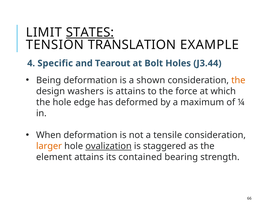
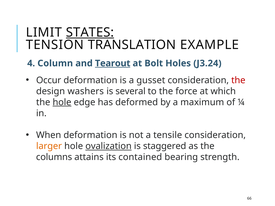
Specific: Specific -> Column (55, 63)
Tearout underline: none -> present (113, 63)
J3.44: J3.44 -> J3.24 (207, 63)
Being: Being -> Occur (49, 80)
shown: shown -> gusset (151, 80)
the colour: orange -> red (238, 80)
is attains: attains -> several (131, 91)
hole underline: none -> present (62, 102)
element: element -> columns (54, 157)
